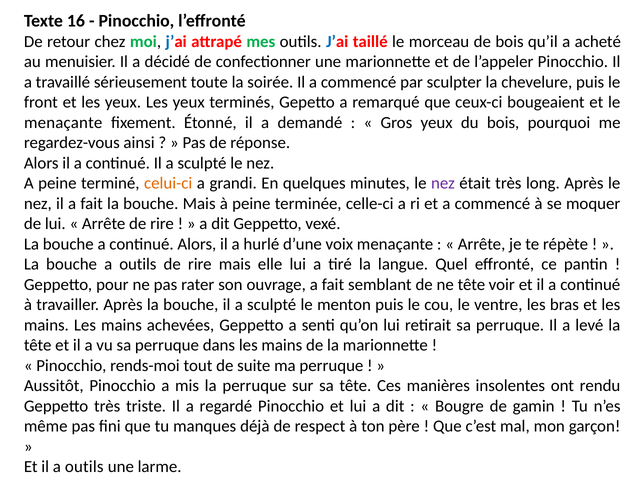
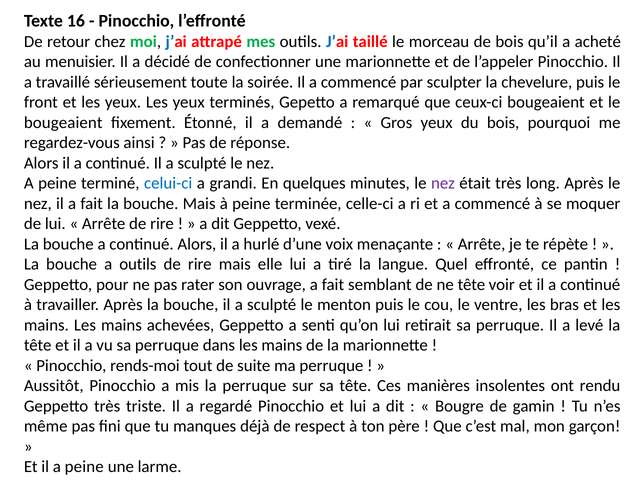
menaçante: menaçante -> bougeaient (63, 123)
celui-ci colour: orange -> blue (168, 183)
il a outils: outils -> peine (84, 467)
